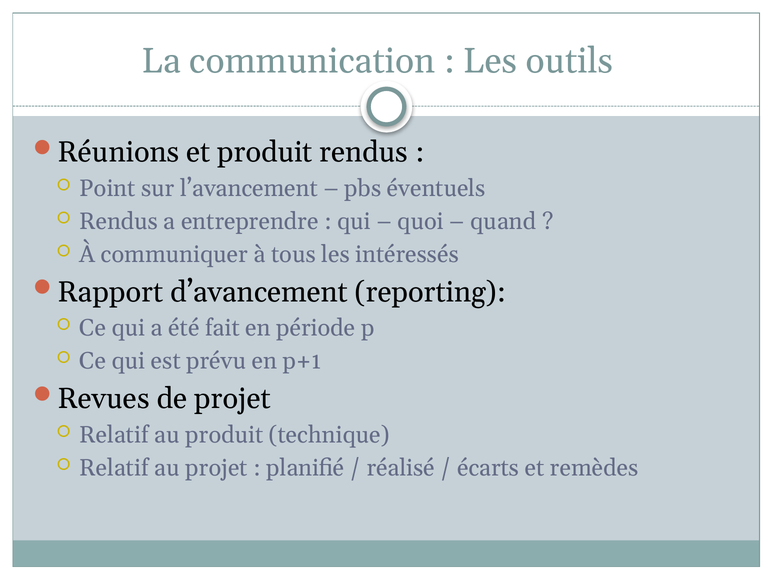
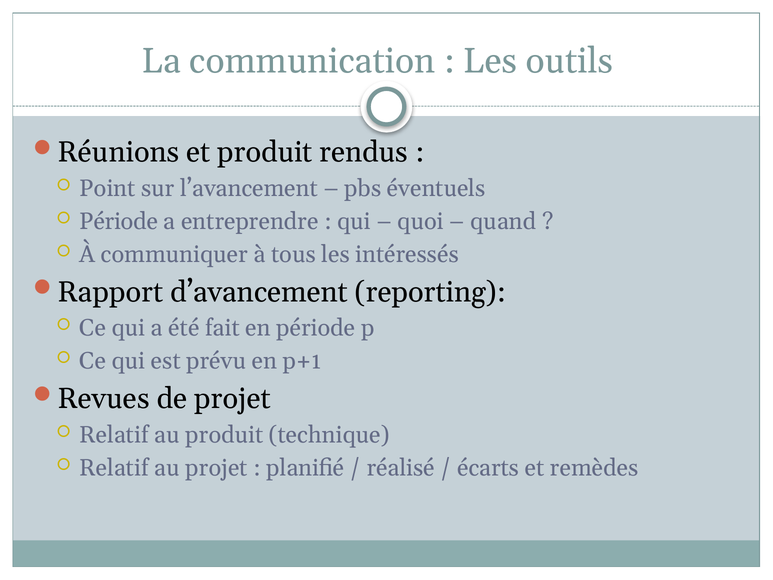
Rendus: Rendus -> Période (119, 221)
